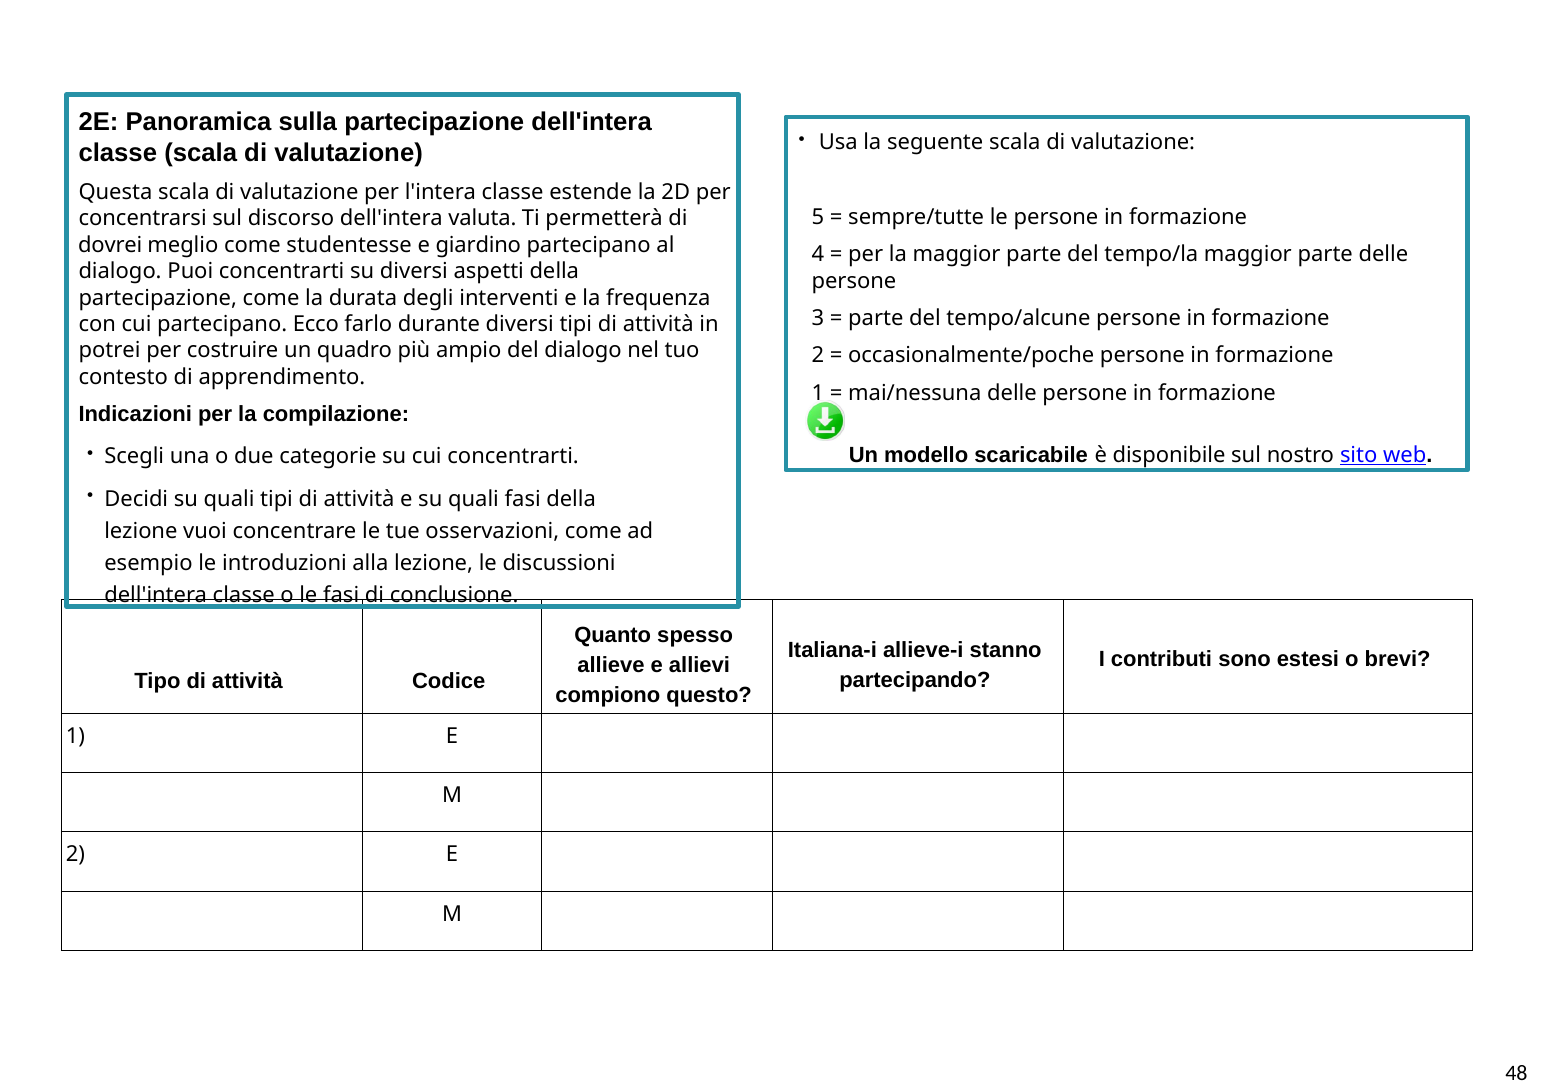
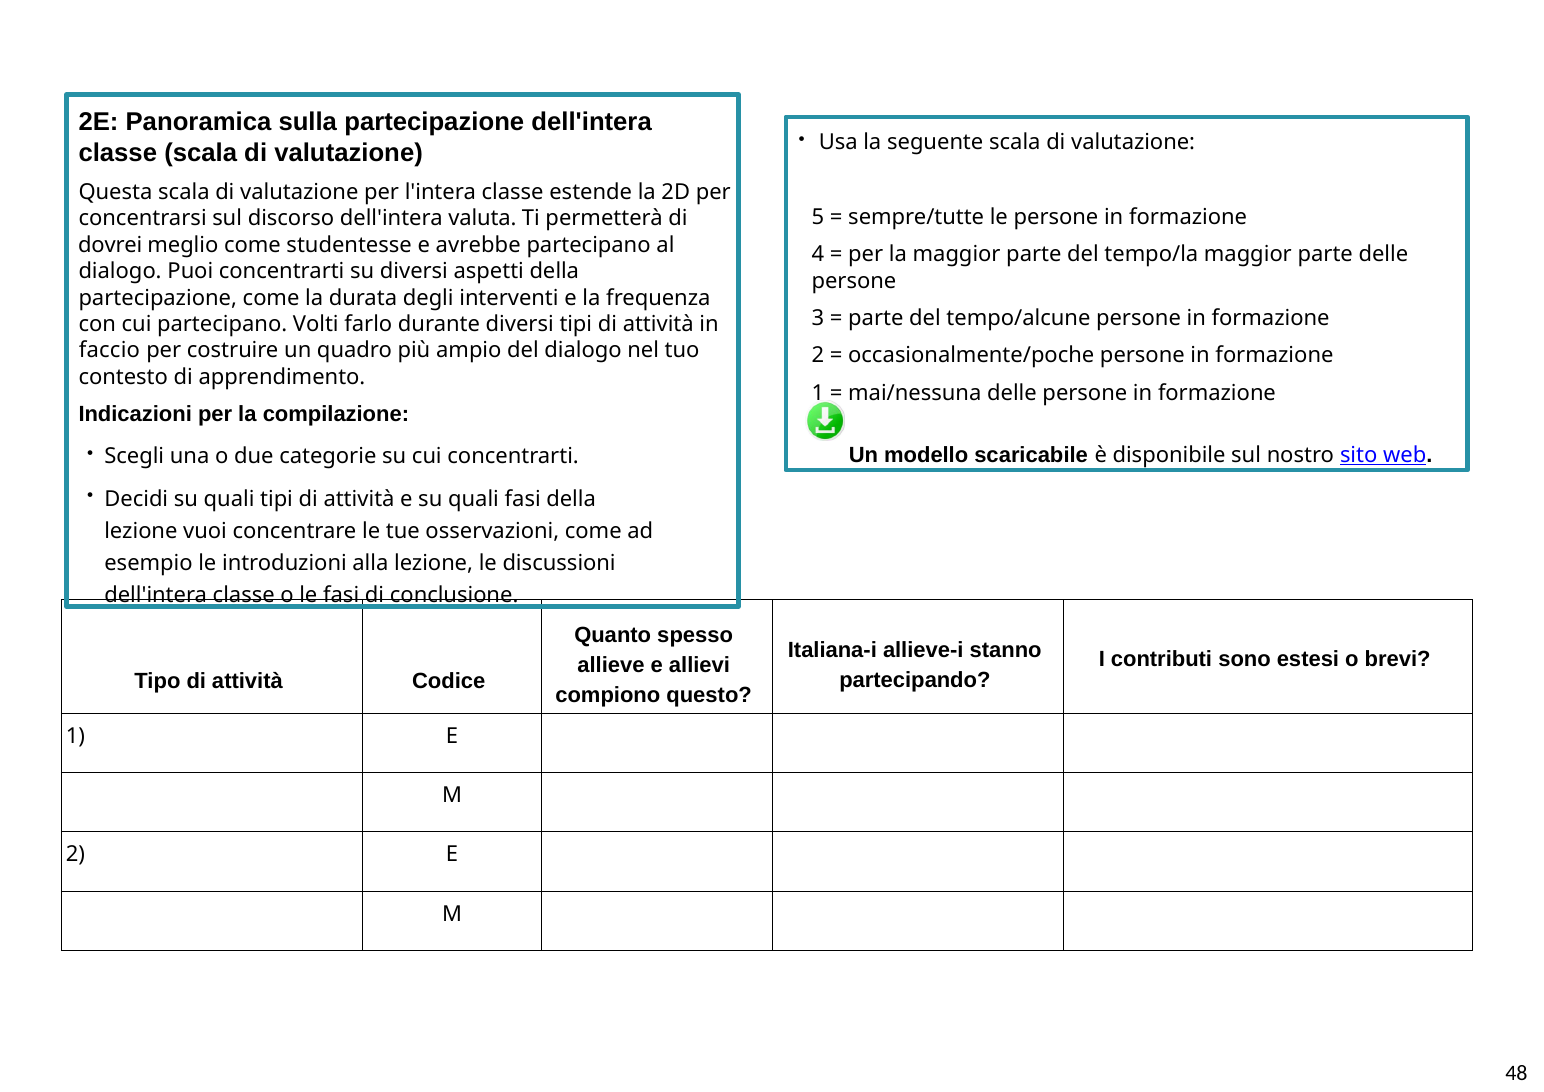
giardino: giardino -> avrebbe (478, 245)
Ecco: Ecco -> Volti (316, 324)
potrei: potrei -> faccio (109, 351)
